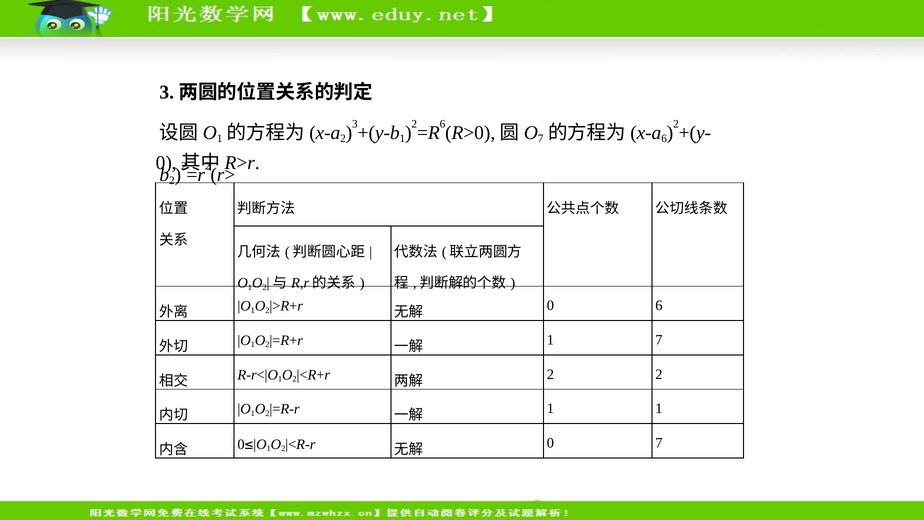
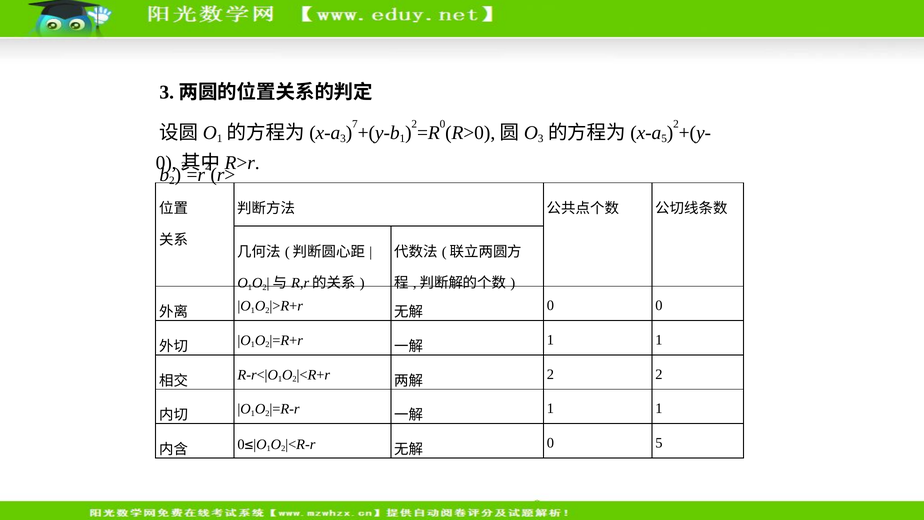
2: 2 -> 3 (343, 139)
3: 3 -> 7 (355, 124)
6: 6 -> 0 (442, 124)
7: 7 -> 3 (541, 139)
6: 6 -> 5 (664, 139)
0 6: 6 -> 0 (659, 306)
7: 7 -> 1 (659, 340)
0 7: 7 -> 5 (659, 443)
